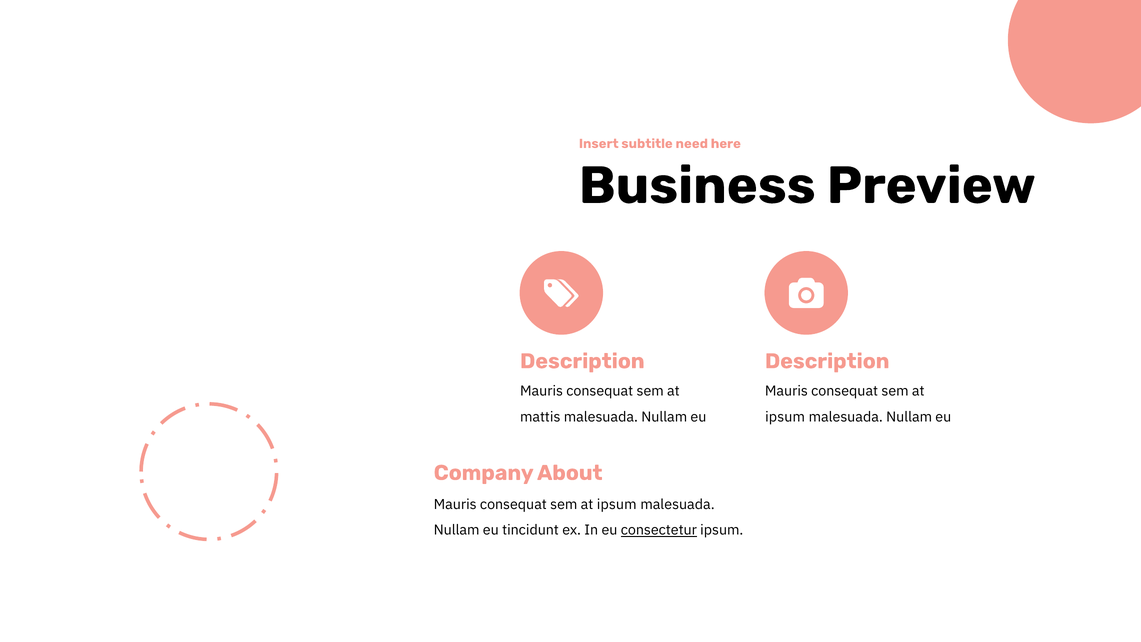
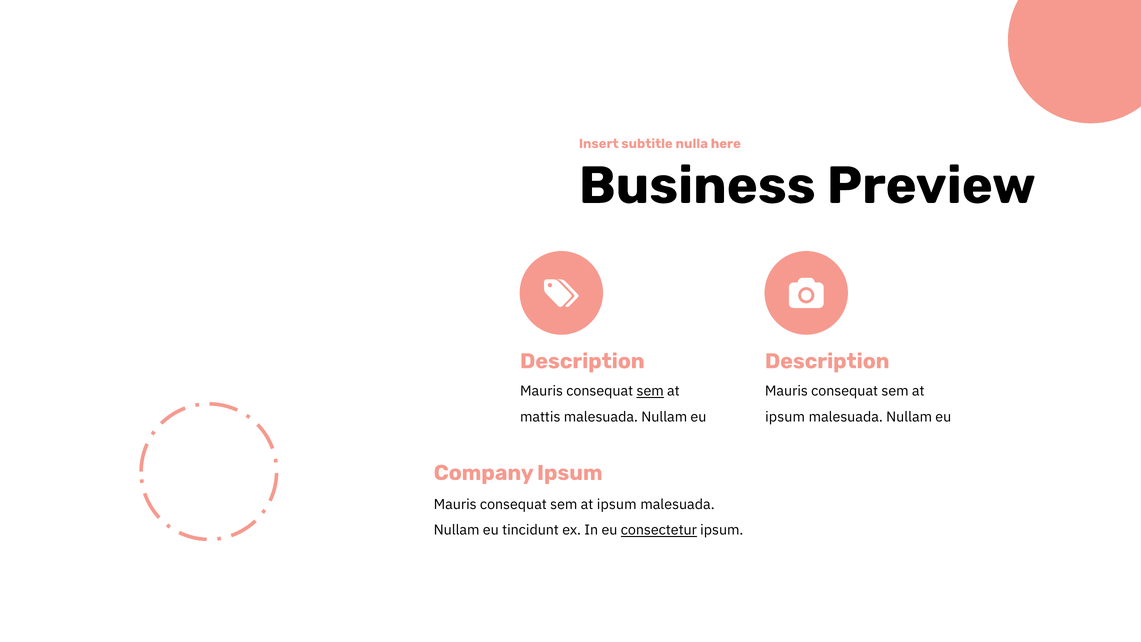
need: need -> nulla (692, 144)
sem underline: none -> present (650, 391)
Company About: About -> Ipsum (570, 473)
